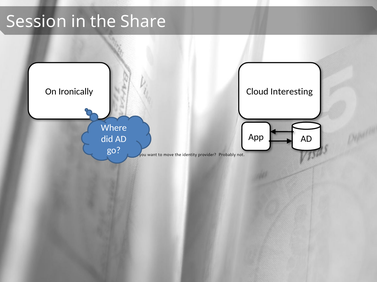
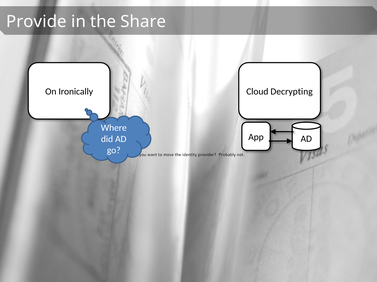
Session: Session -> Provide (36, 22)
Interesting: Interesting -> Decrypting (292, 92)
